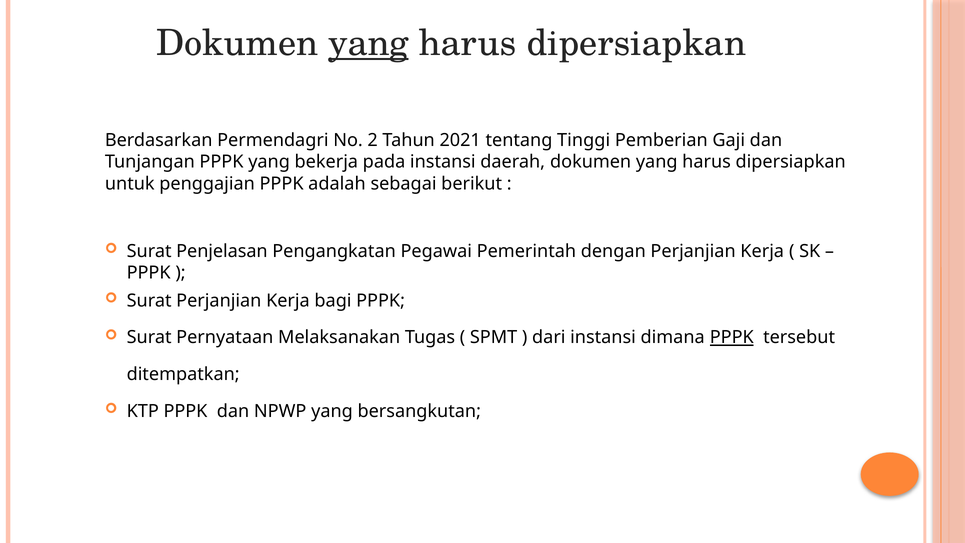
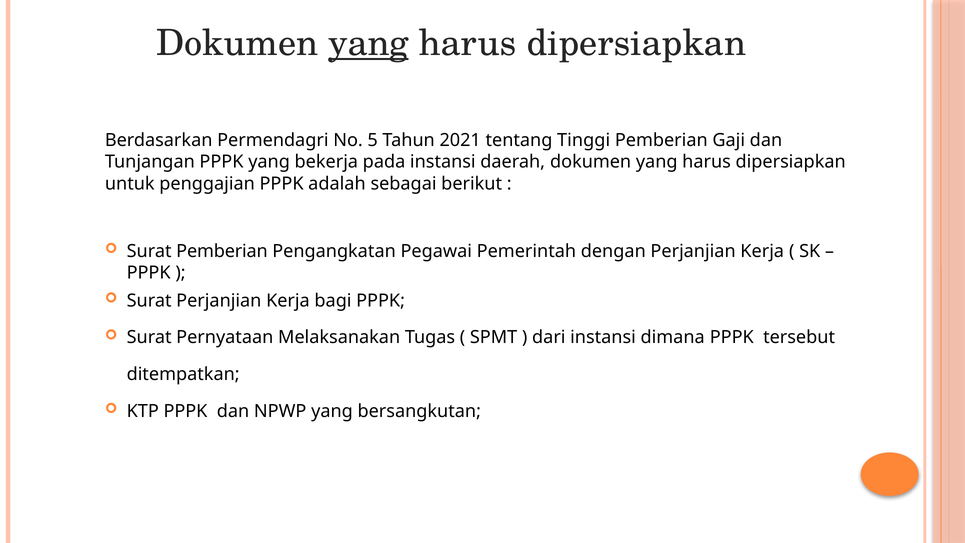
2: 2 -> 5 (373, 140)
Surat Penjelasan: Penjelasan -> Pemberian (222, 251)
PPPK underline: present -> none (732, 337)
